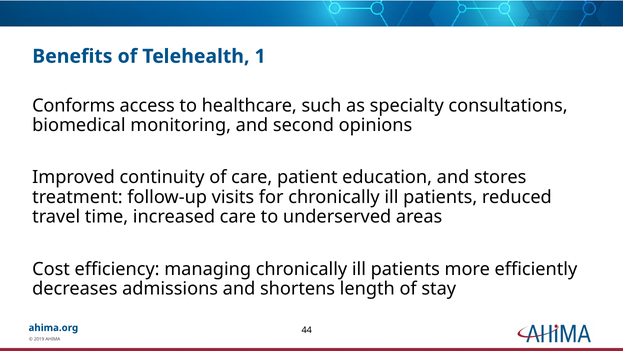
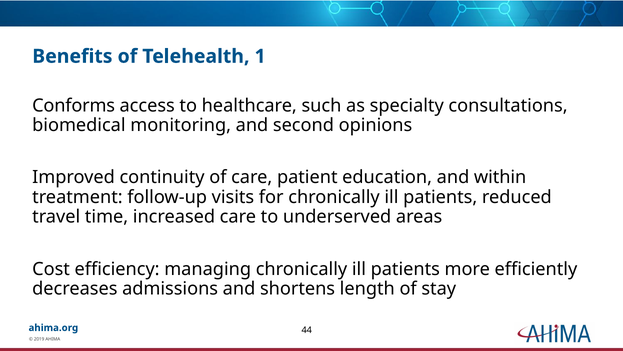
stores: stores -> within (500, 177)
